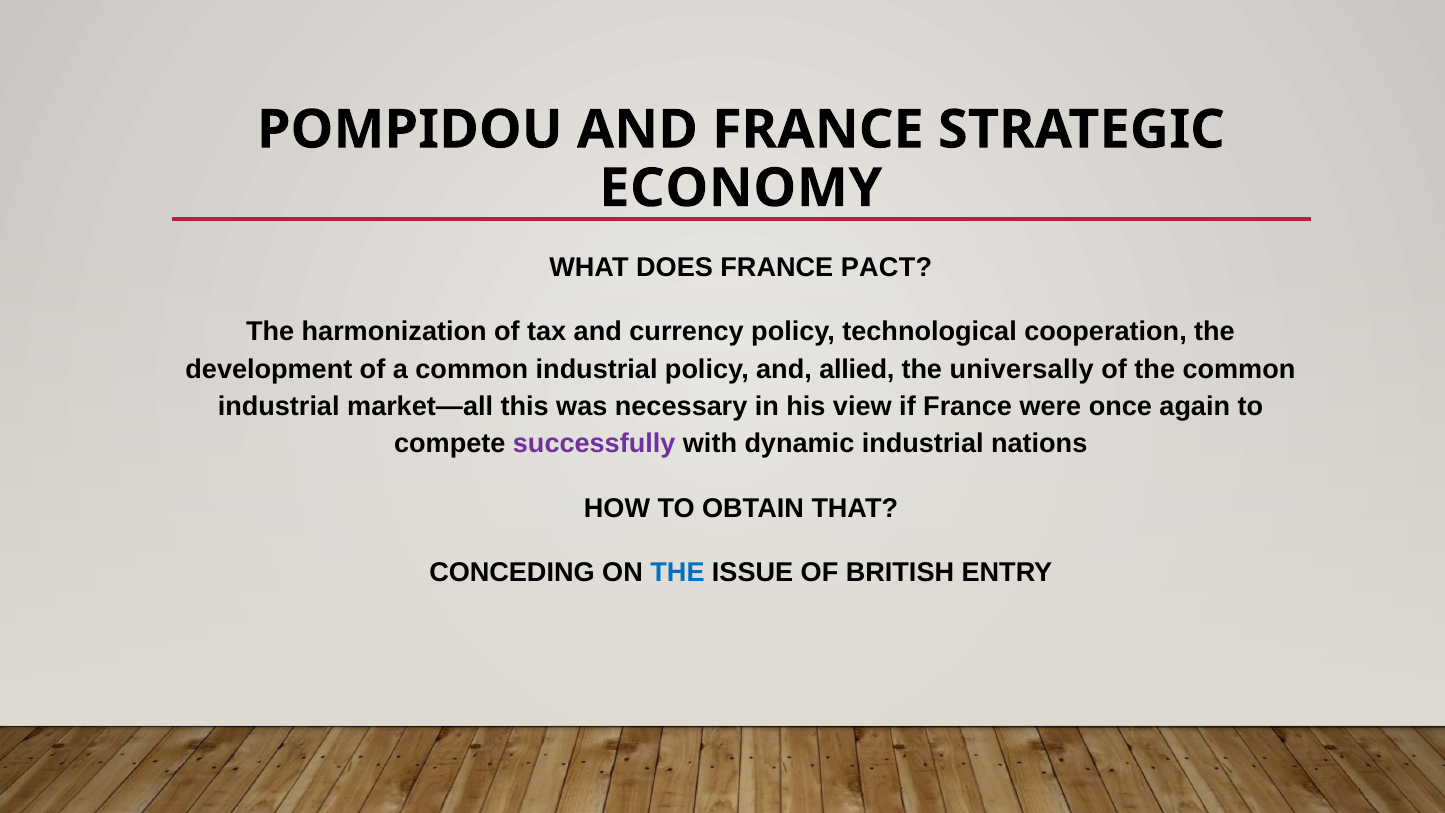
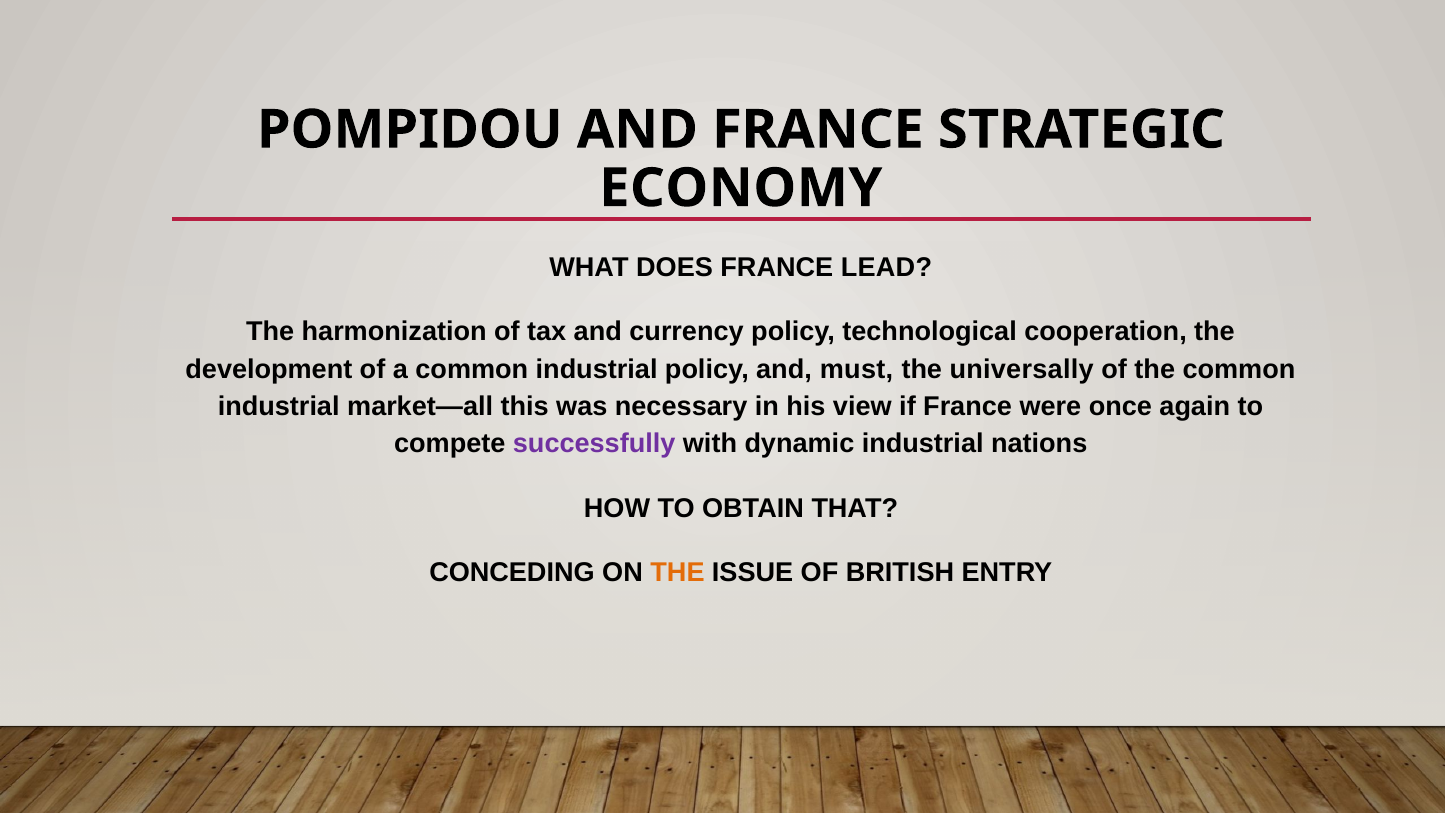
PACT: PACT -> LEAD (886, 267)
allied: allied -> must (857, 369)
THE colour: blue -> orange (677, 573)
